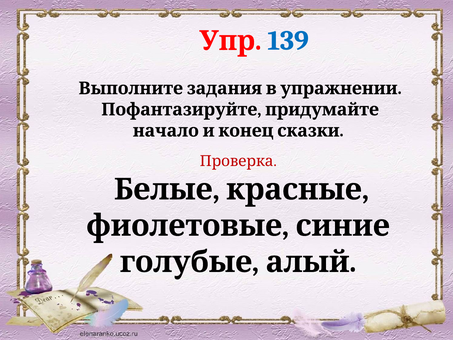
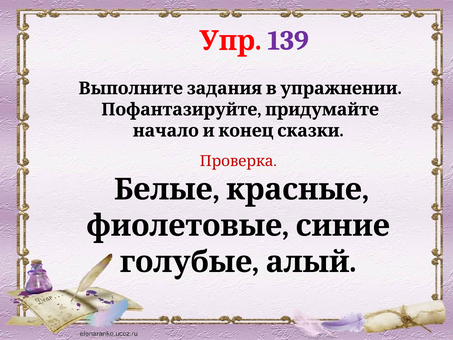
139 colour: blue -> purple (288, 41)
